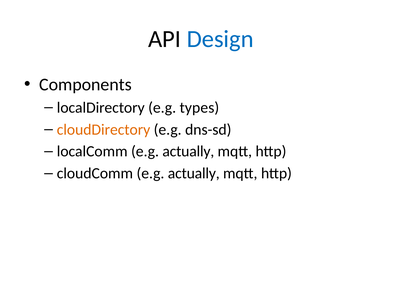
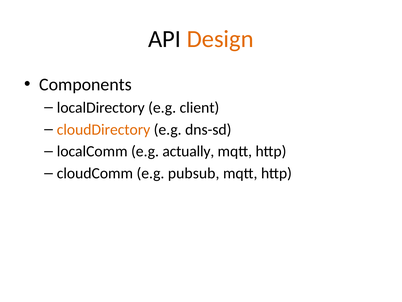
Design colour: blue -> orange (220, 39)
types: types -> client (199, 107)
cloudComm e.g actually: actually -> pubsub (194, 173)
